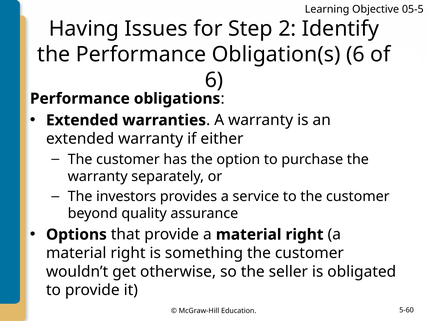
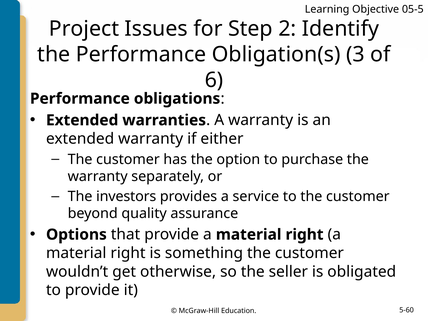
Having: Having -> Project (84, 29)
Obligation(s 6: 6 -> 3 (355, 54)
